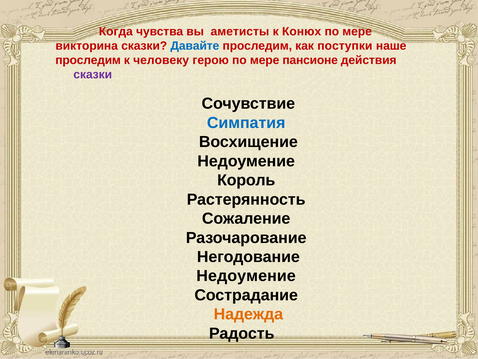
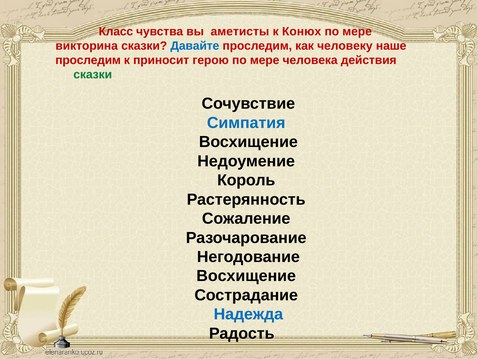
Когда: Когда -> Класс (116, 31)
поступки: поступки -> человеку (345, 46)
человеку: человеку -> приносит (161, 60)
пансионе: пансионе -> человека (310, 60)
сказки colour: purple -> green (93, 75)
Недоумение: Недоумение -> Восхищение (246, 276)
Надежда colour: orange -> blue (248, 314)
